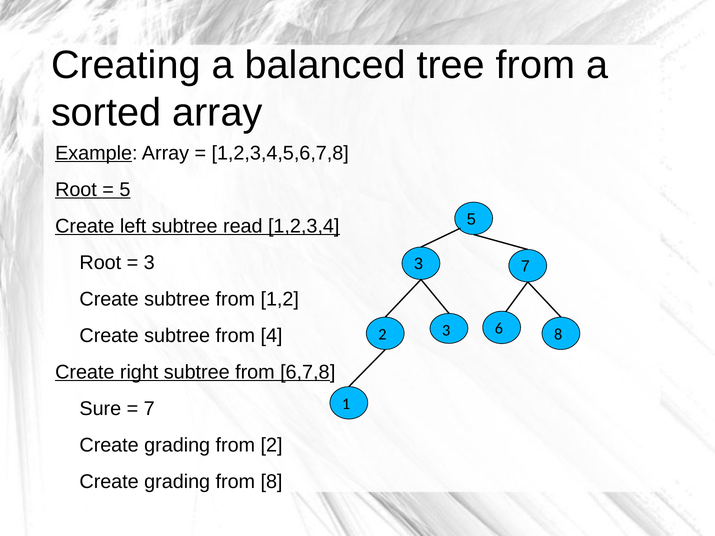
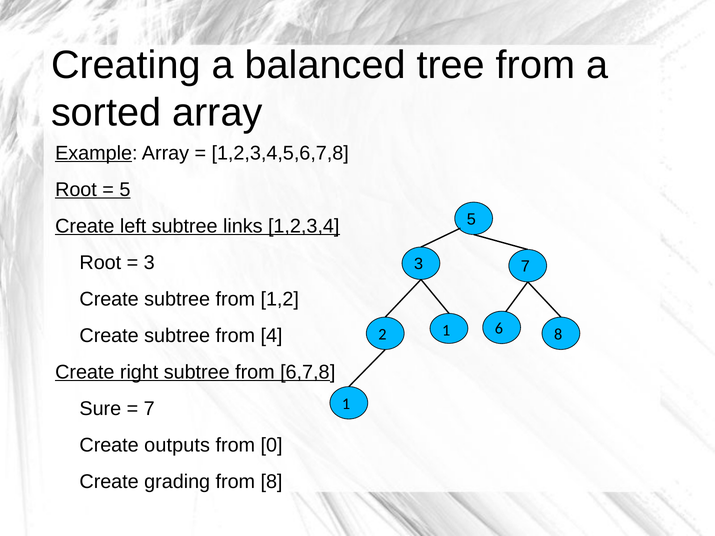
read: read -> links (243, 226)
2 3: 3 -> 1 (446, 330)
grading: grading -> outputs (177, 445)
from 2: 2 -> 0 (272, 445)
